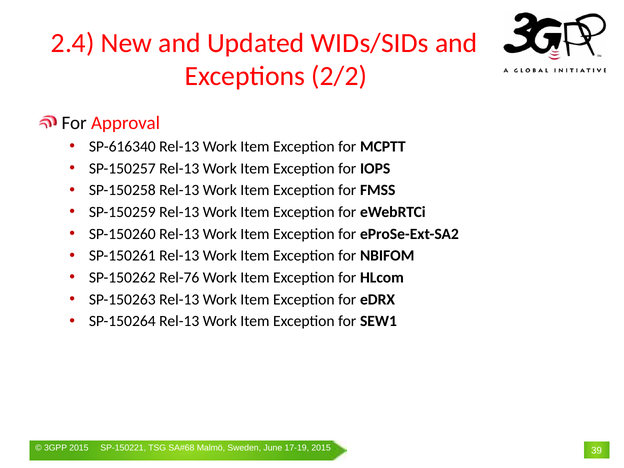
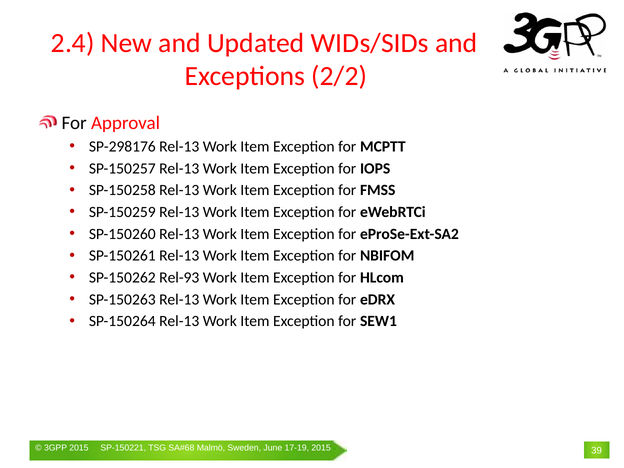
SP-616340: SP-616340 -> SP-298176 (122, 147)
Rel-76: Rel-76 -> Rel-93 (179, 278)
